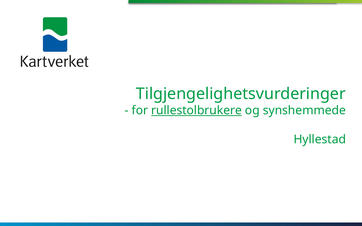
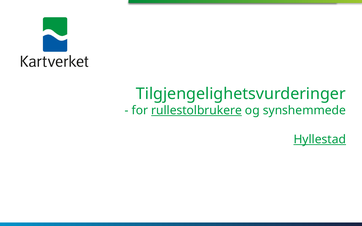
Hyllestad underline: none -> present (320, 140)
